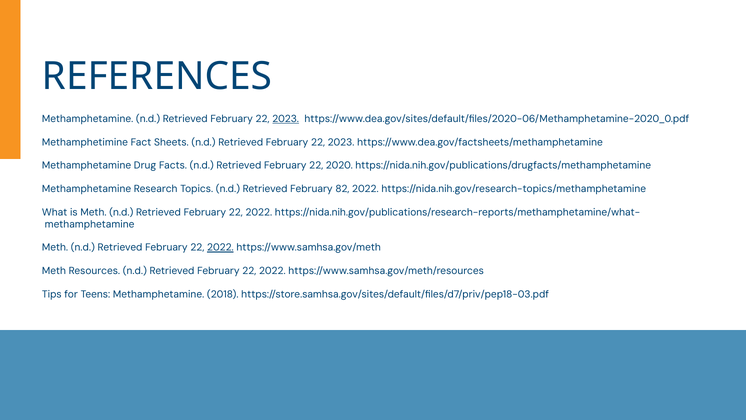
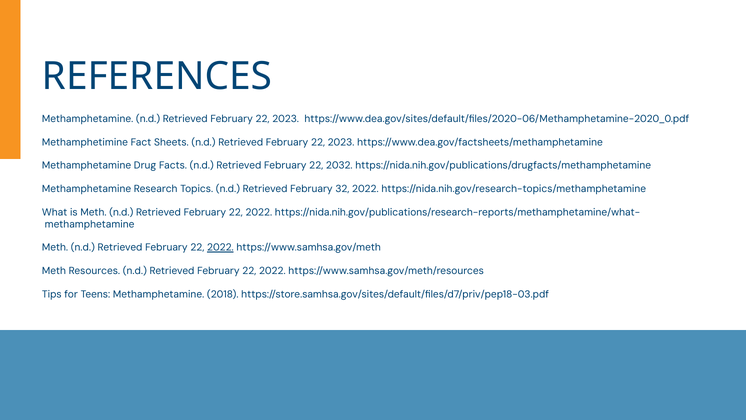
2023 underline: present -> none (286, 119)
2020: 2020 -> 2032 (339, 165)
82: 82 -> 32 (342, 189)
